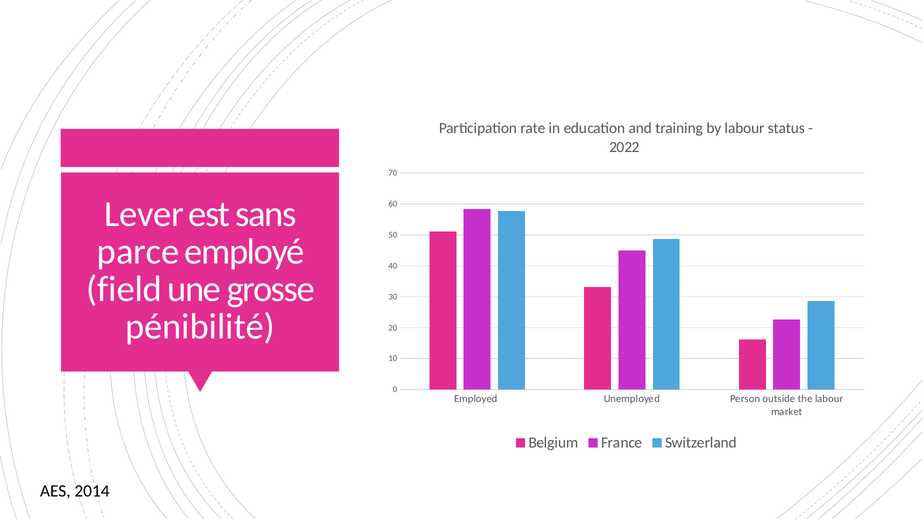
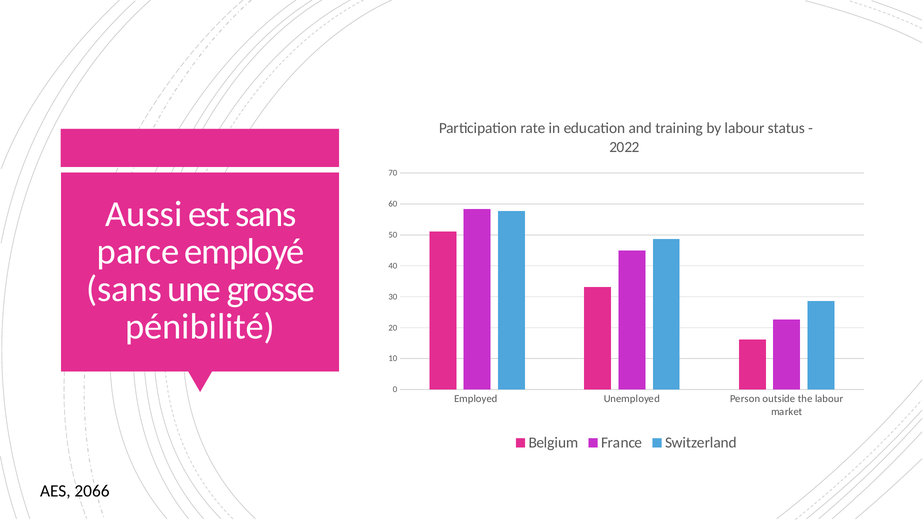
Lever: Lever -> Aussi (144, 214)
field: field -> sans (124, 289)
2014: 2014 -> 2066 (92, 491)
